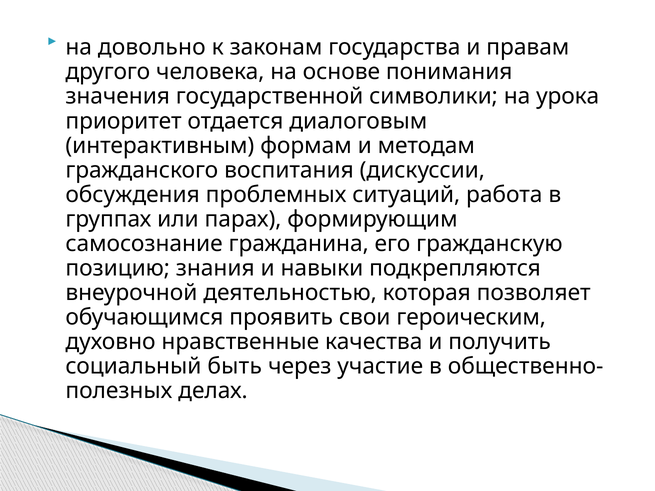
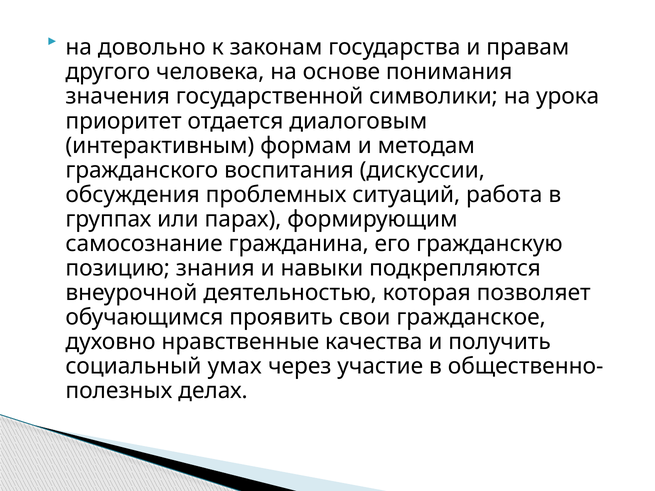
героическим: героическим -> гражданское (471, 317)
быть: быть -> умах (235, 367)
